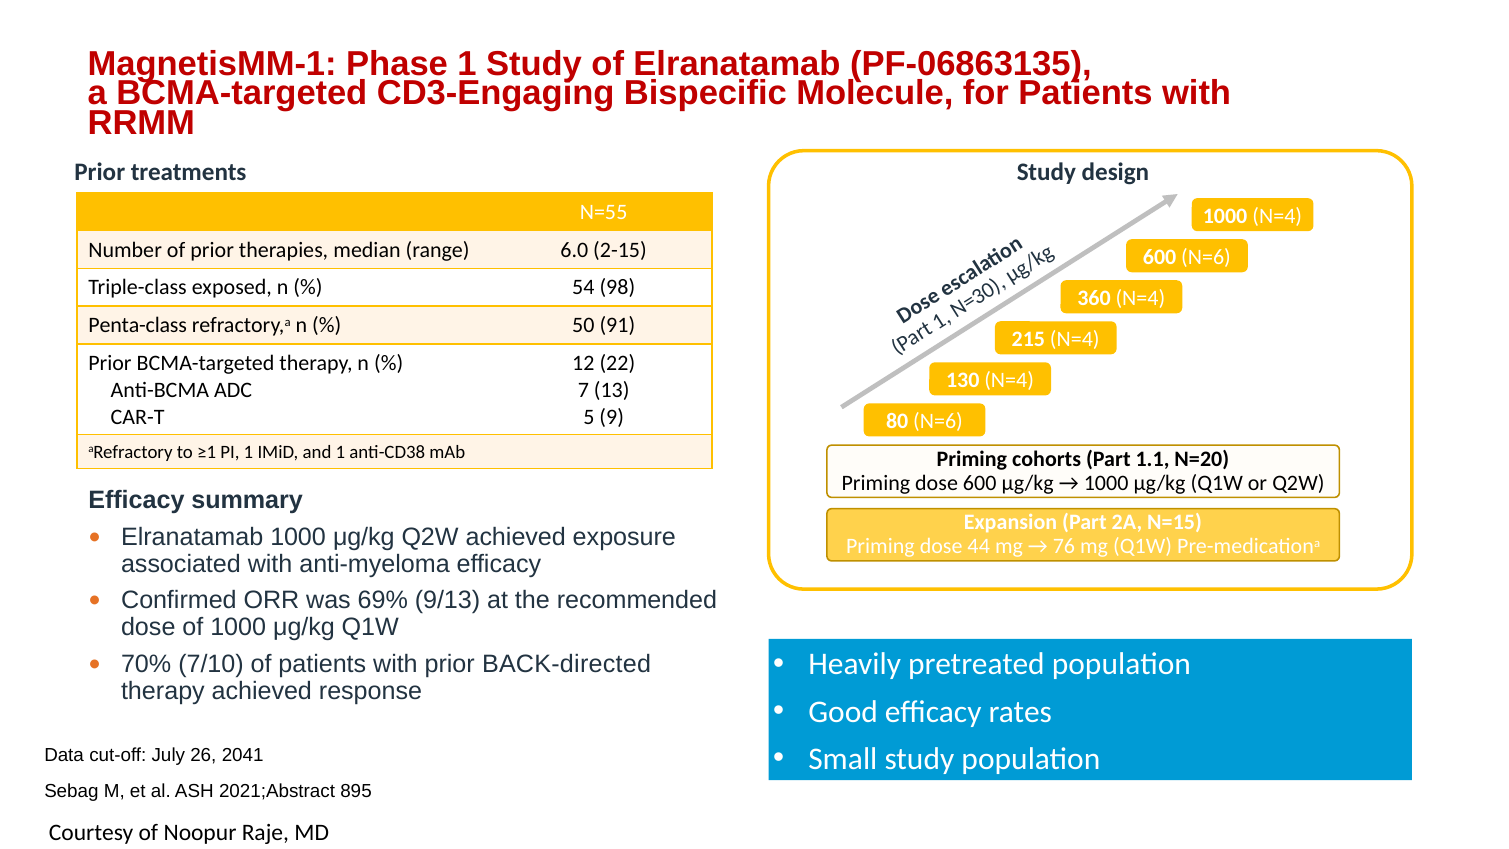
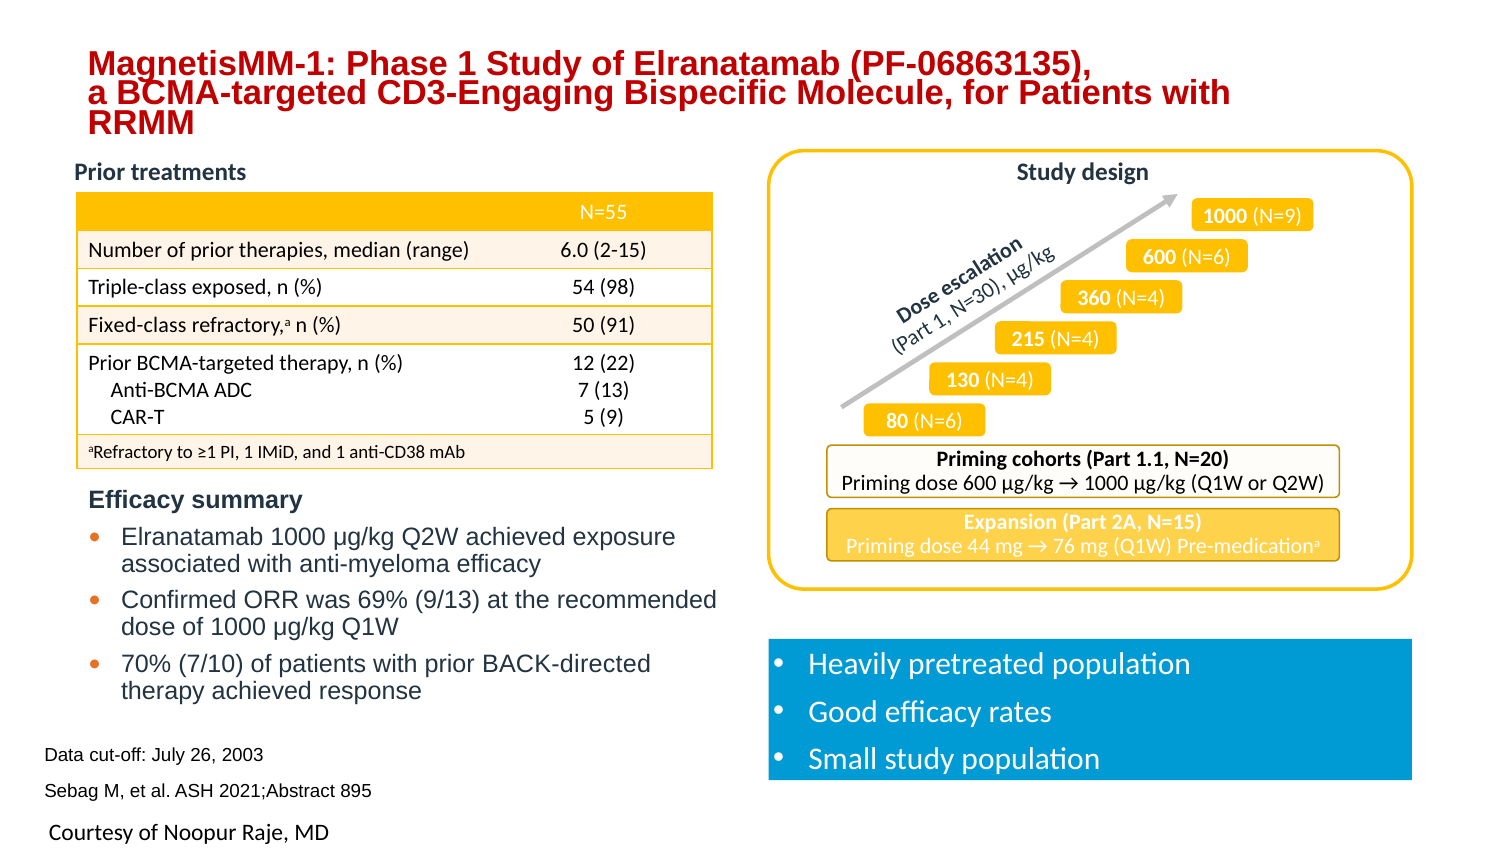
1000 N=4: N=4 -> N=9 (1277, 216)
Penta-class: Penta-class -> Fixed-class (137, 325)
2041: 2041 -> 2003 (243, 755)
